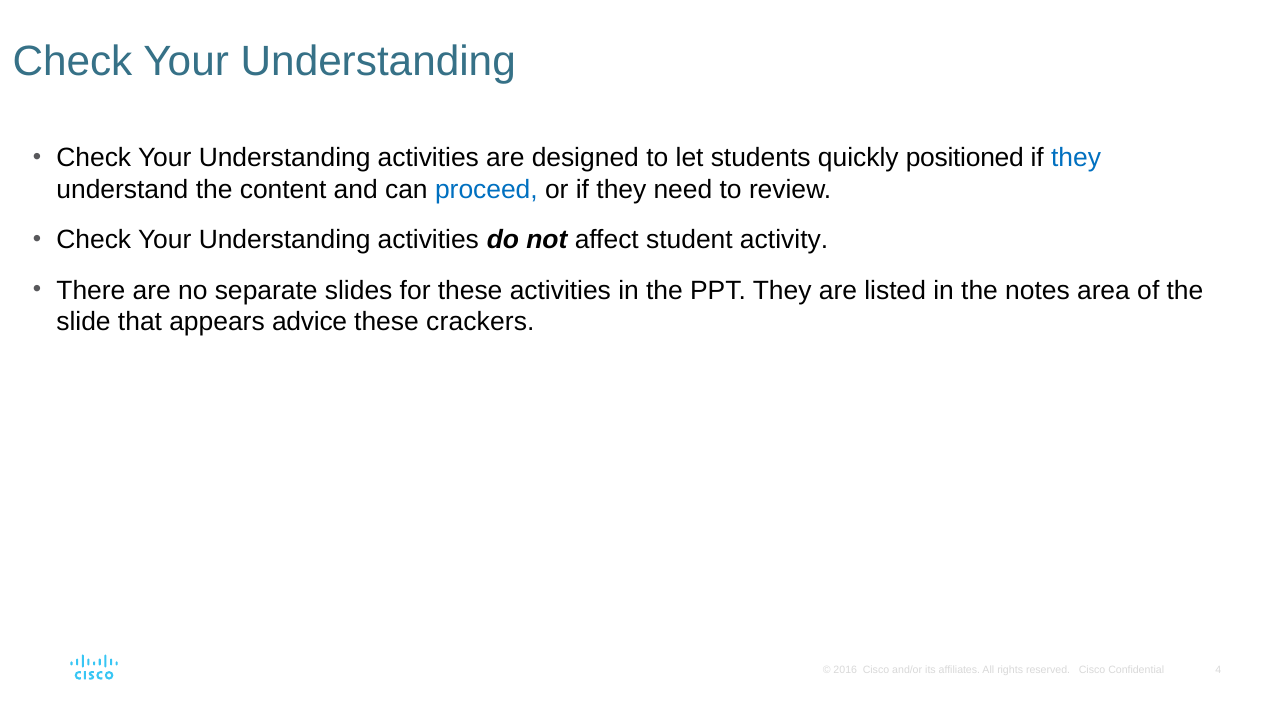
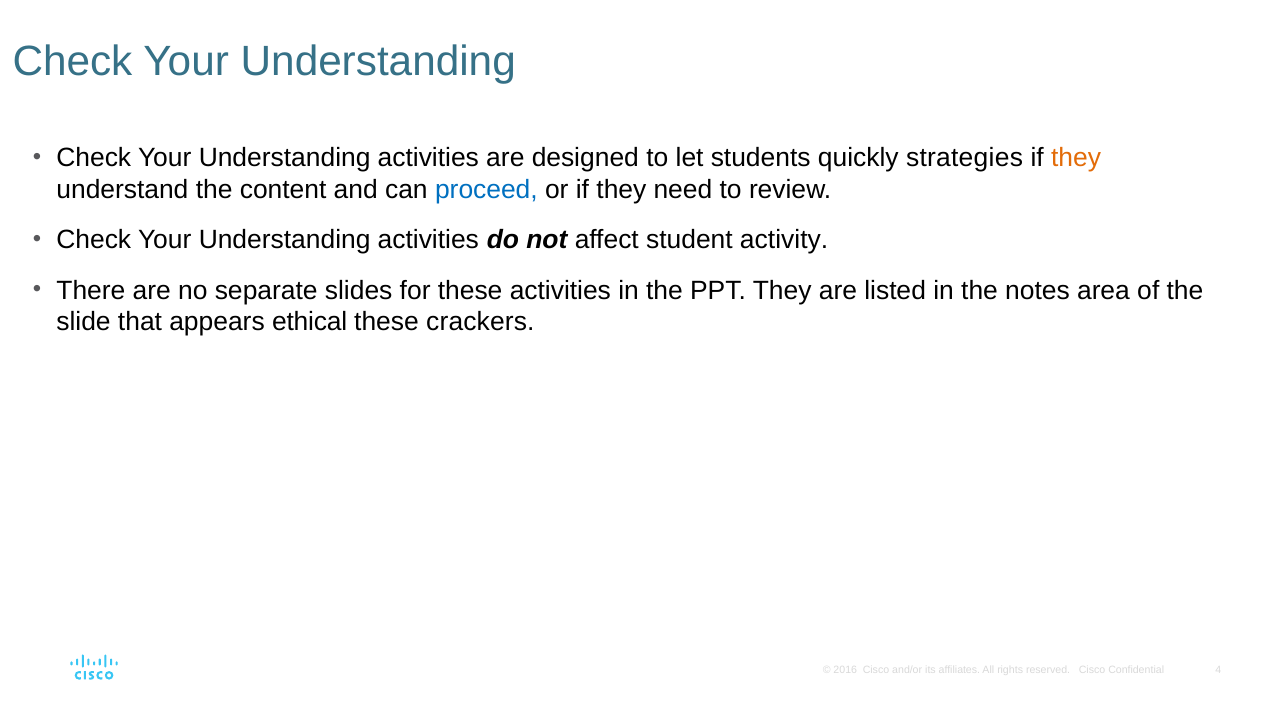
positioned: positioned -> strategies (965, 158)
they colour: blue -> orange (1076, 158)
advice: advice -> ethical (310, 322)
